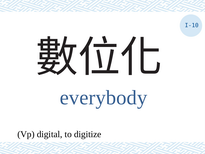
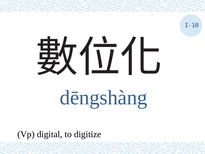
everybody: everybody -> dēngshàng (104, 97)
